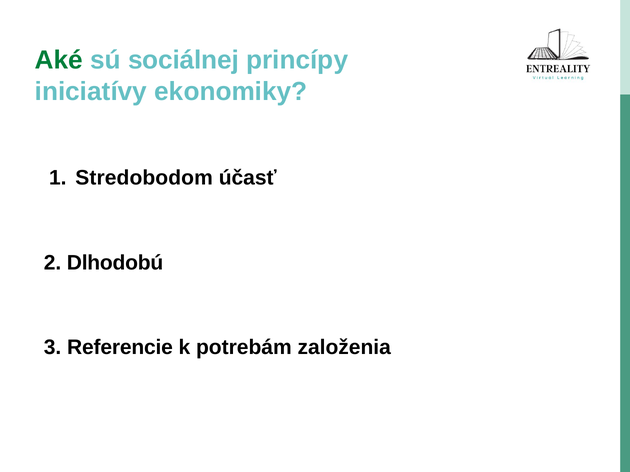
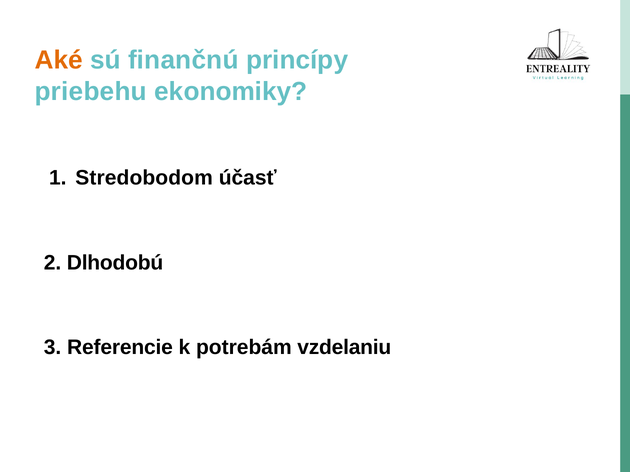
Aké colour: green -> orange (59, 60)
sociálnej: sociálnej -> finančnú (183, 60)
iniciatívy: iniciatívy -> priebehu (91, 92)
založenia: založenia -> vzdelaniu (344, 348)
